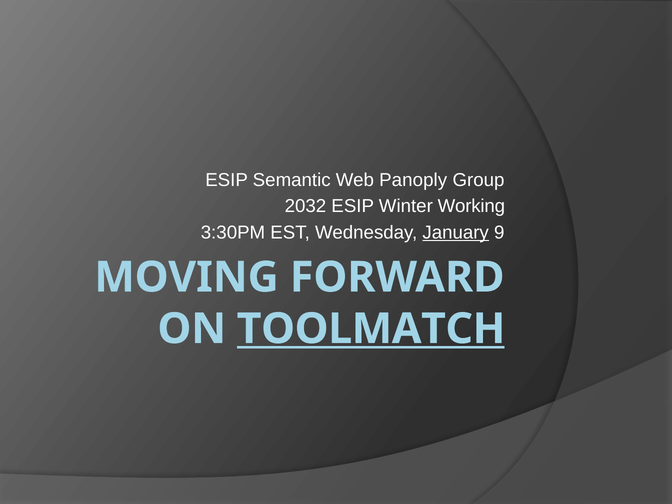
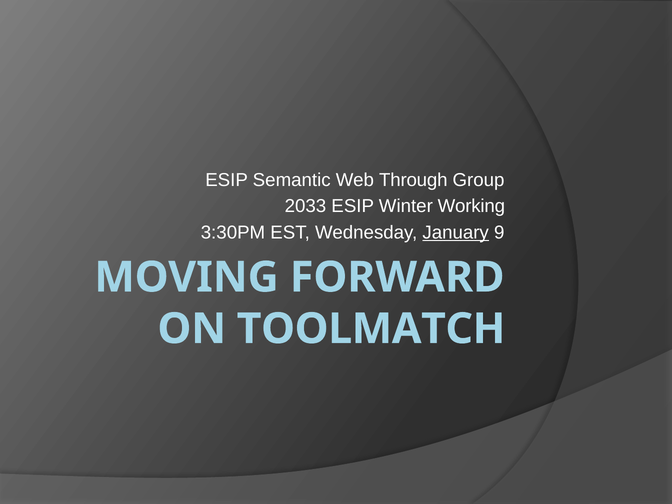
Panoply: Panoply -> Through (413, 180)
2032: 2032 -> 2033 (305, 206)
TOOLMATCH underline: present -> none (371, 329)
